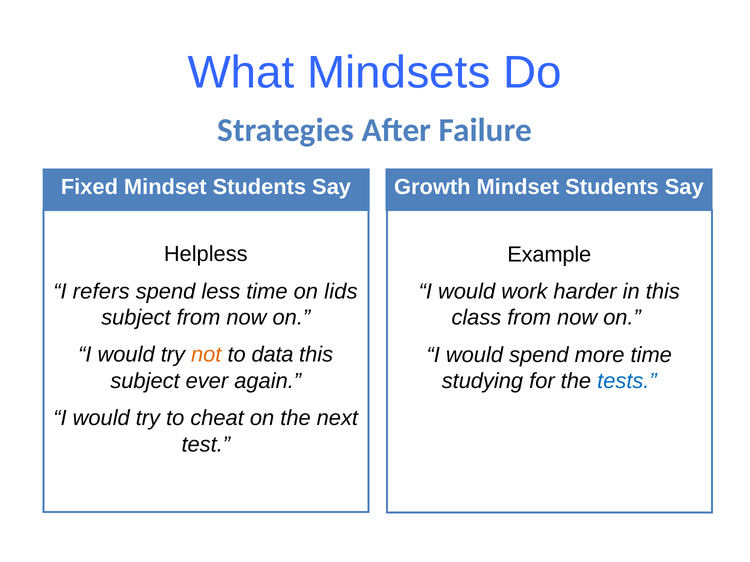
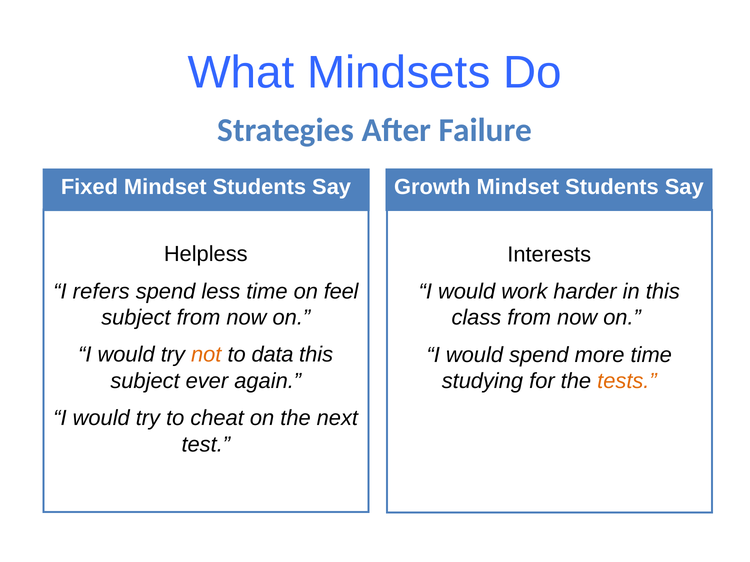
Example: Example -> Interests (549, 255)
lids: lids -> feel (341, 292)
tests colour: blue -> orange (627, 381)
